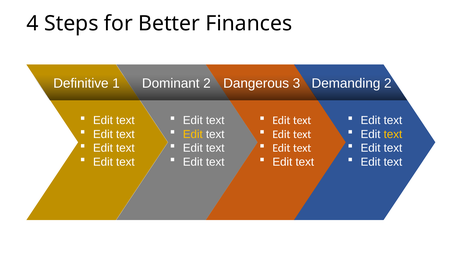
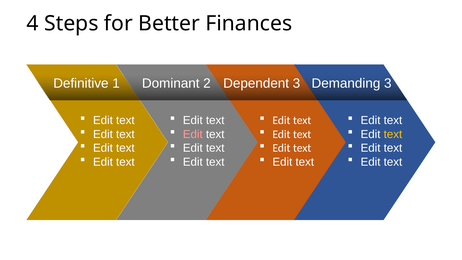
Dangerous: Dangerous -> Dependent (256, 83)
Demanding 2: 2 -> 3 (388, 83)
Edit colour: yellow -> pink (193, 134)
